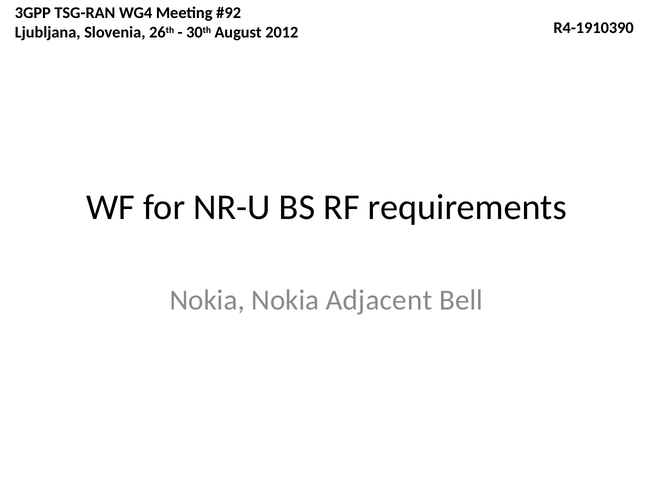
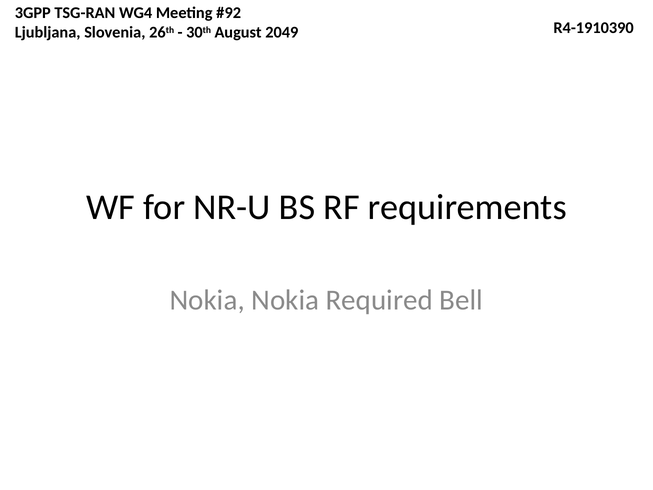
2012: 2012 -> 2049 (282, 33)
Adjacent: Adjacent -> Required (379, 300)
